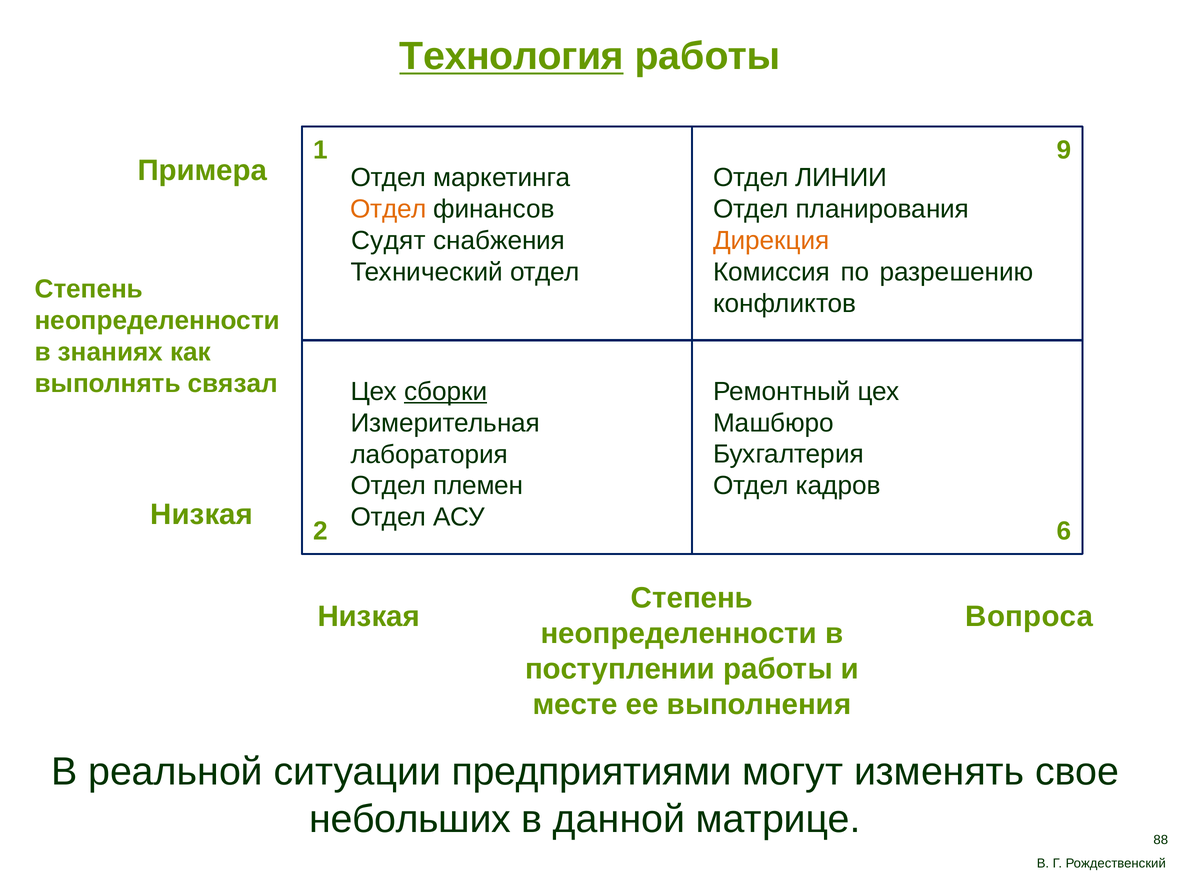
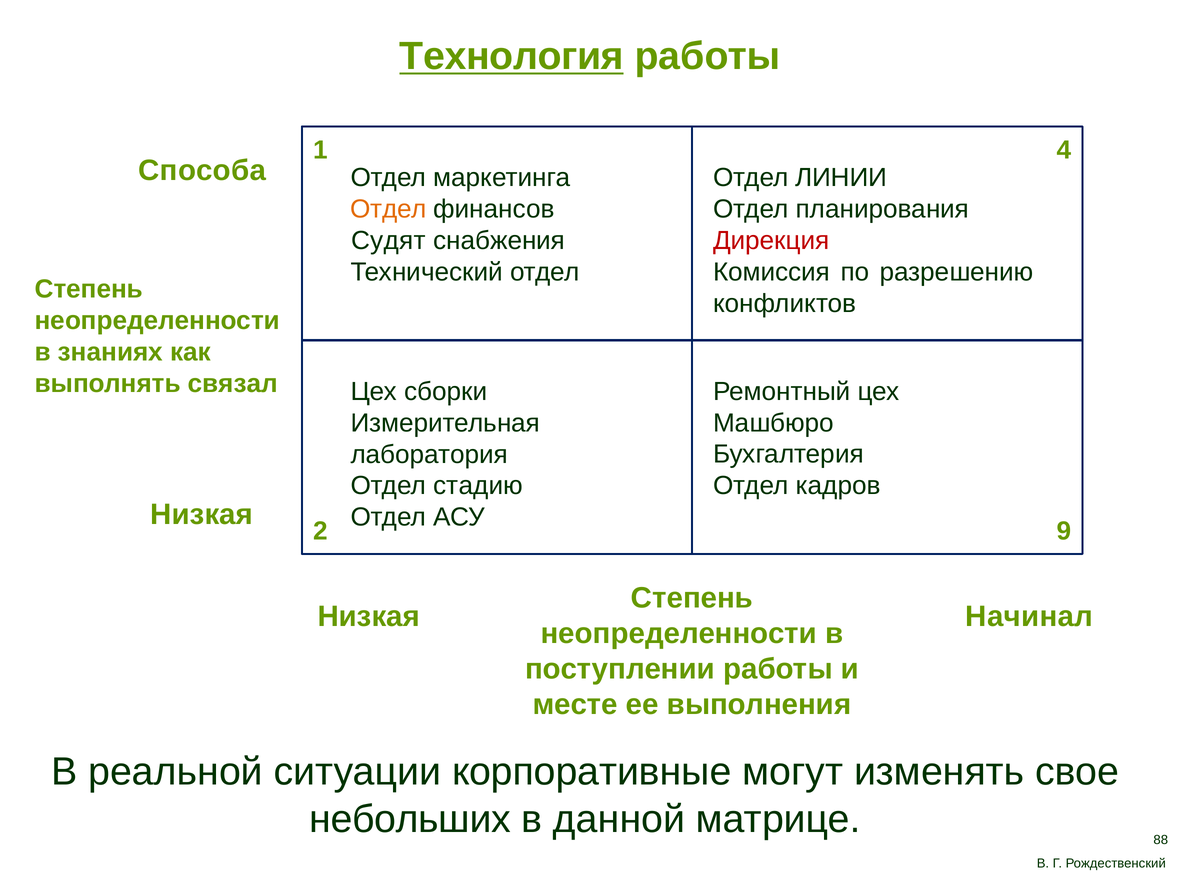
9: 9 -> 4 (1064, 150)
Примера: Примера -> Способа (202, 171)
Дирекция colour: orange -> red (771, 241)
сборки underline: present -> none (446, 391)
племен: племен -> стадию (478, 486)
6: 6 -> 9 (1064, 531)
Вопроса: Вопроса -> Начинал (1029, 617)
предприятиями: предприятиями -> корпоративные (592, 772)
